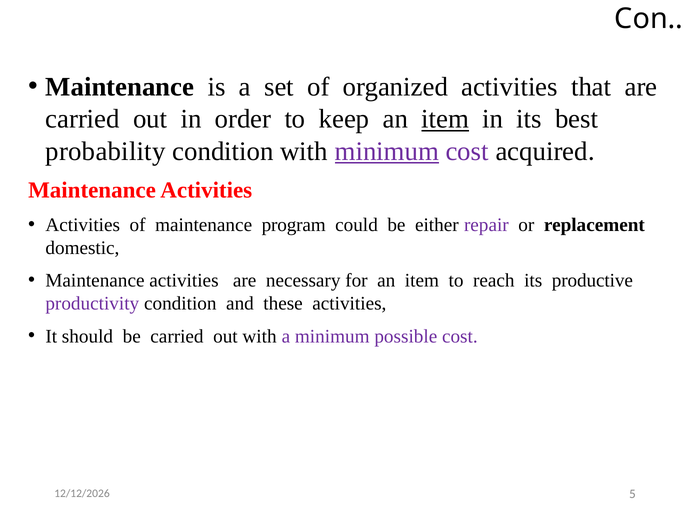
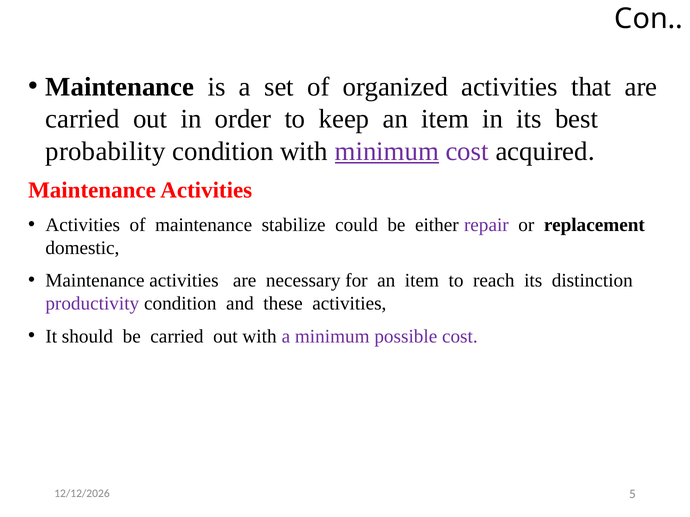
item underline: present -> none (445, 119)
program: program -> stabilize (294, 225)
productive: productive -> distinction (592, 281)
